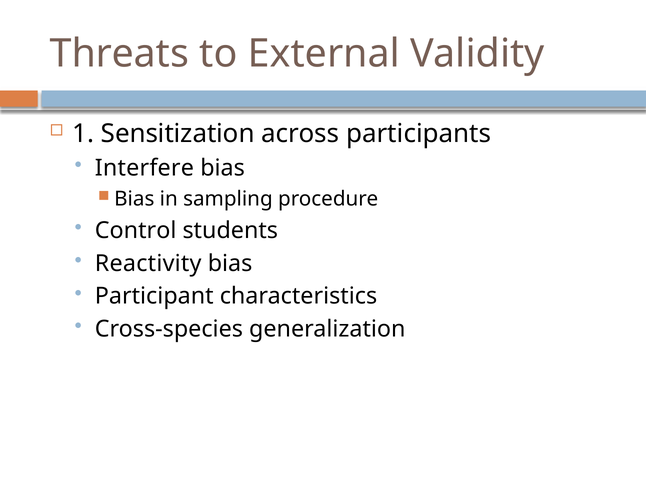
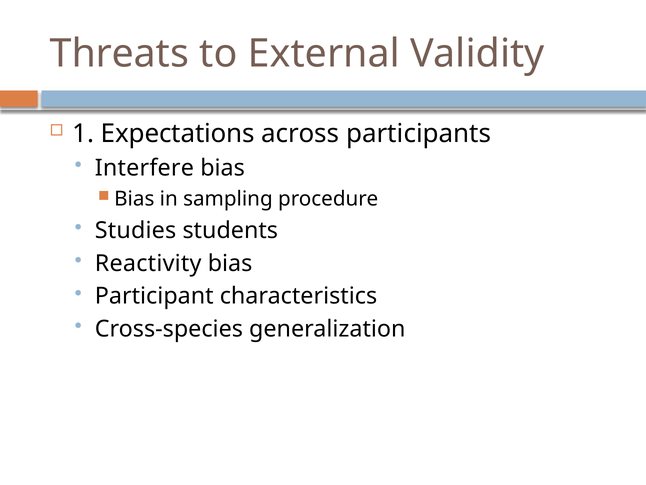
Sensitization: Sensitization -> Expectations (178, 134)
Control: Control -> Studies (136, 230)
